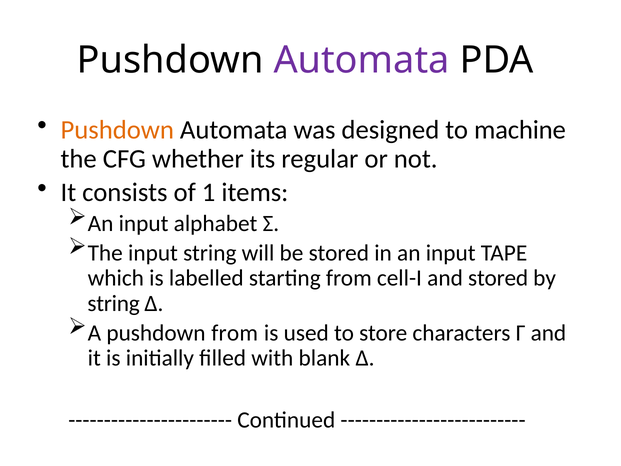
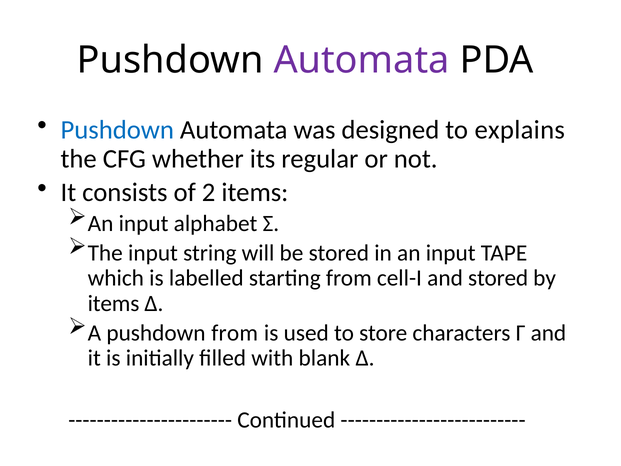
Pushdown colour: orange -> blue (117, 130)
machine: machine -> explains (520, 130)
1: 1 -> 2 (209, 192)
string: string -> items (114, 303)
